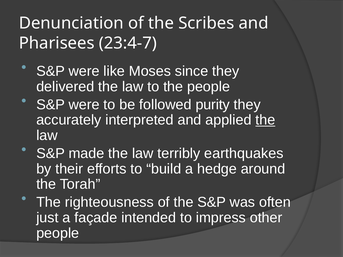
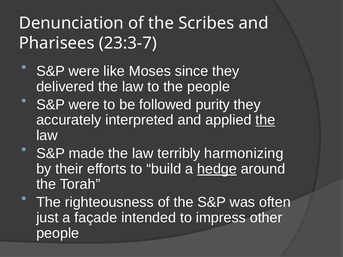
23:4-7: 23:4-7 -> 23:3-7 (128, 43)
earthquakes: earthquakes -> harmonizing (244, 154)
hedge underline: none -> present (217, 169)
